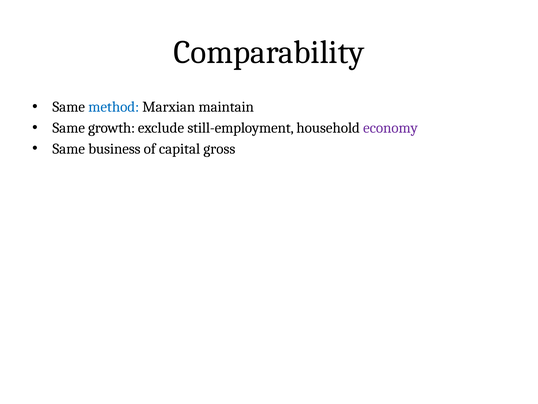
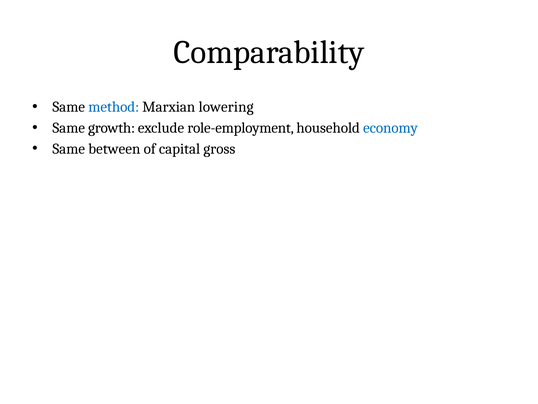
maintain: maintain -> lowering (226, 107)
still-employment: still-employment -> role-employment (241, 128)
economy colour: purple -> blue (390, 128)
business: business -> between (114, 149)
